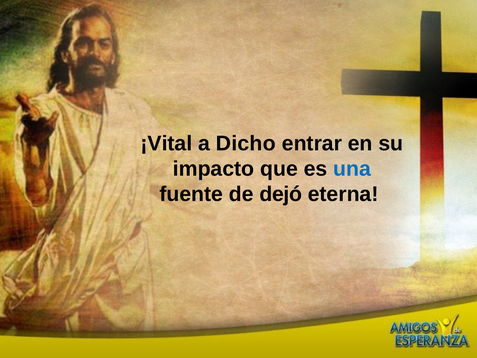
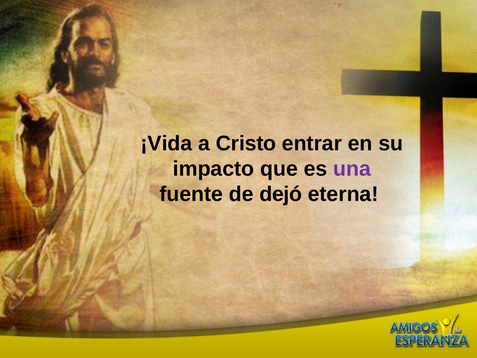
¡Vital: ¡Vital -> ¡Vida (166, 143)
Dicho: Dicho -> Cristo (246, 143)
una colour: blue -> purple (352, 169)
